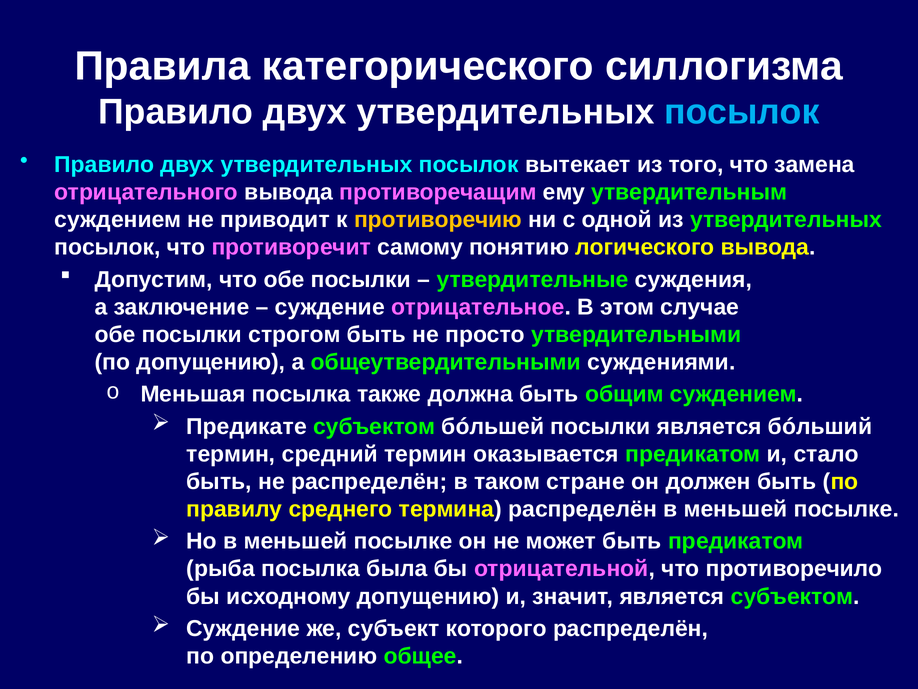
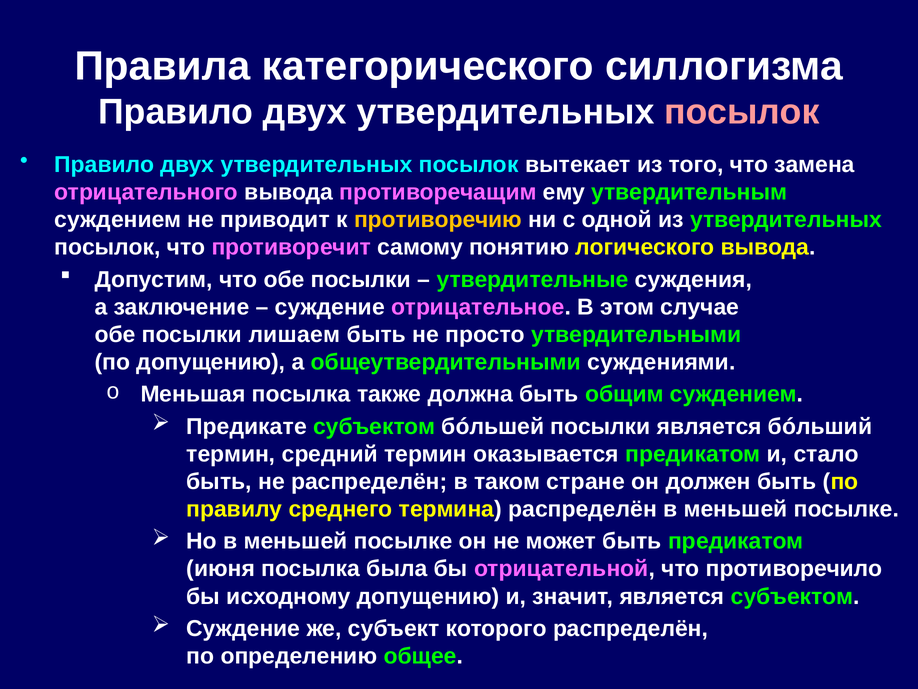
посылок colour: light blue -> pink (742, 112)
строгом: строгом -> лишаем (294, 334)
рыба: рыба -> июня (221, 568)
